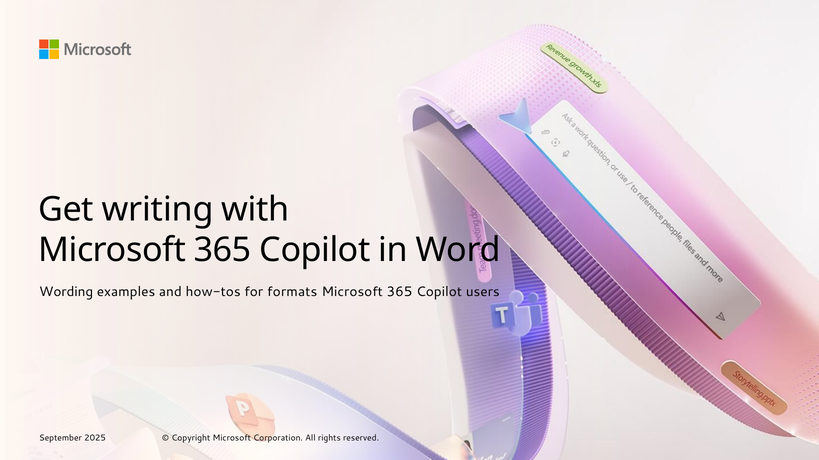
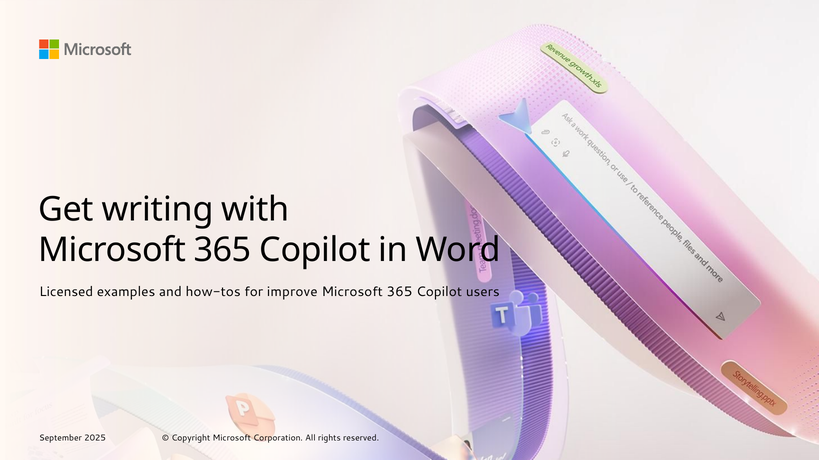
Wording: Wording -> Licensed (66, 292)
formats: formats -> improve (292, 292)
